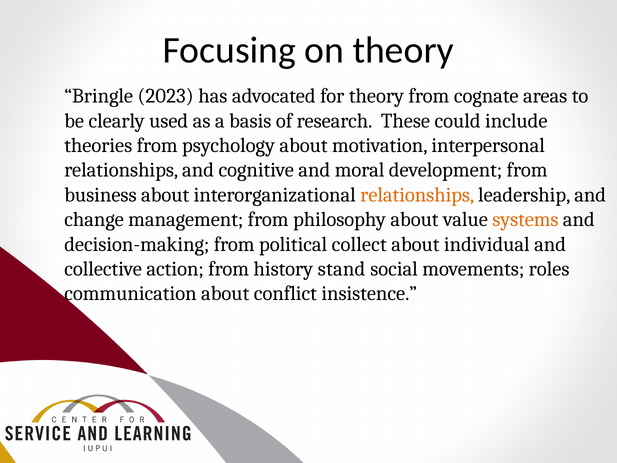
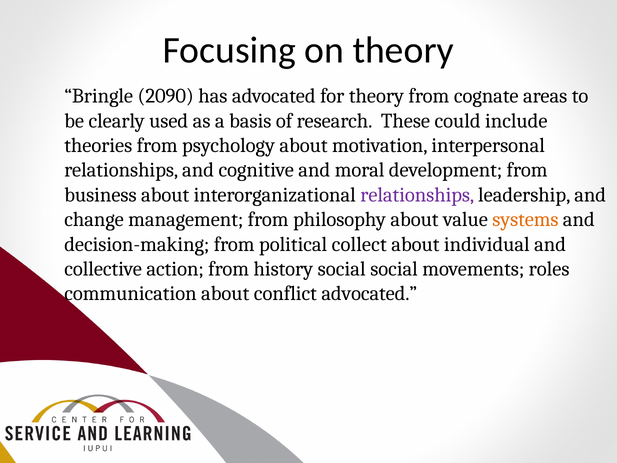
2023: 2023 -> 2090 (166, 96)
relationships colour: orange -> purple (417, 195)
history stand: stand -> social (342, 269)
conflict insistence: insistence -> advocated (369, 293)
